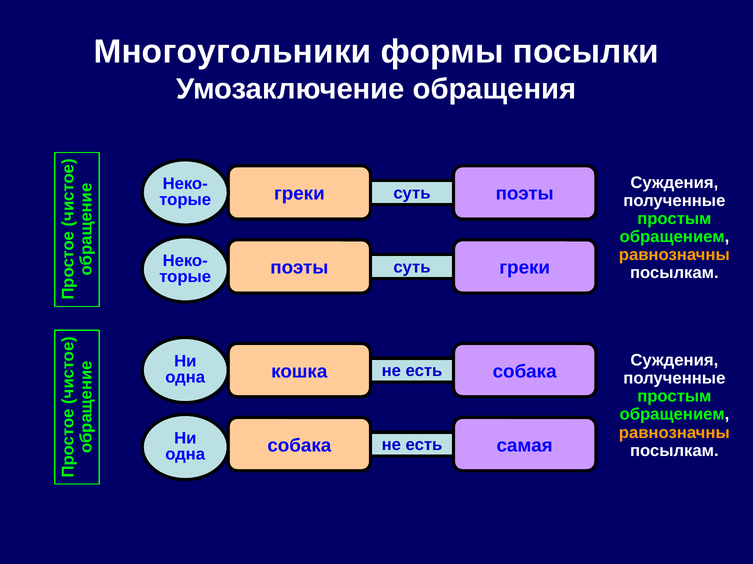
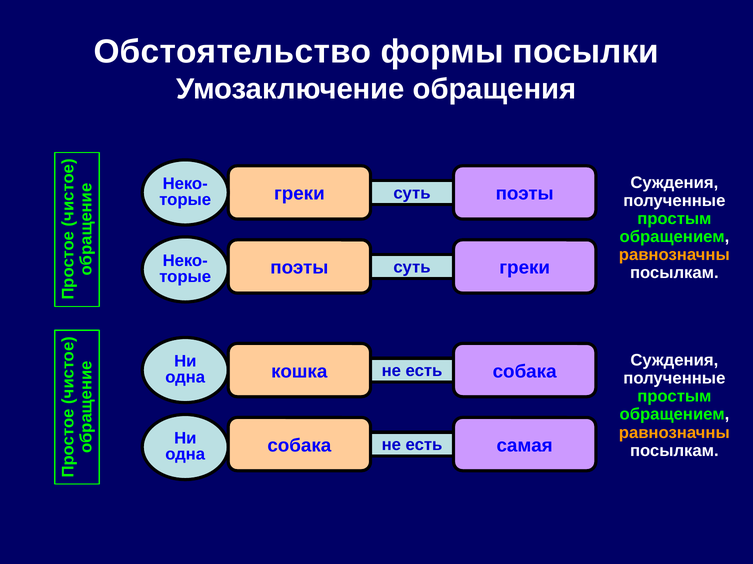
Многоугольники: Многоугольники -> Обстоятельство (232, 52)
